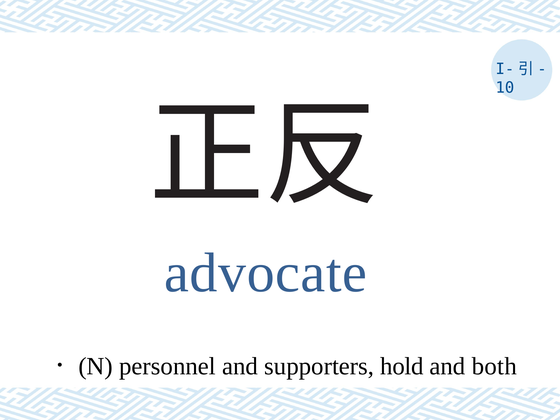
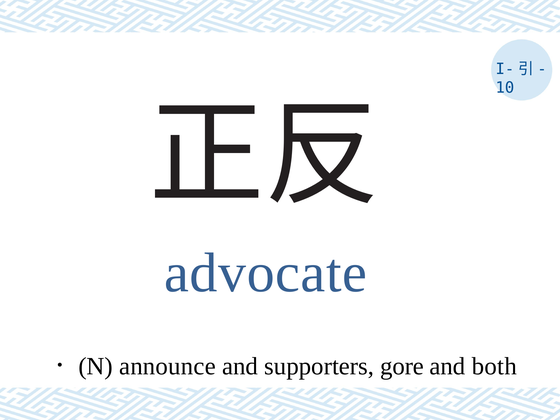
personnel: personnel -> announce (167, 366)
hold: hold -> gore (402, 366)
